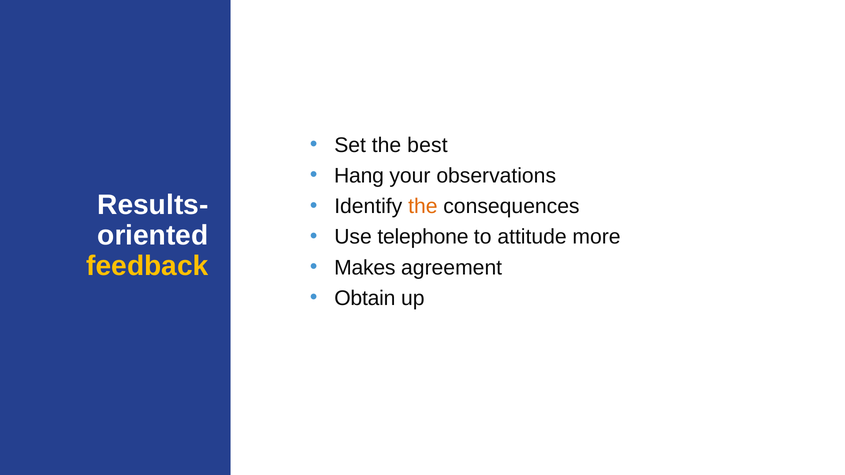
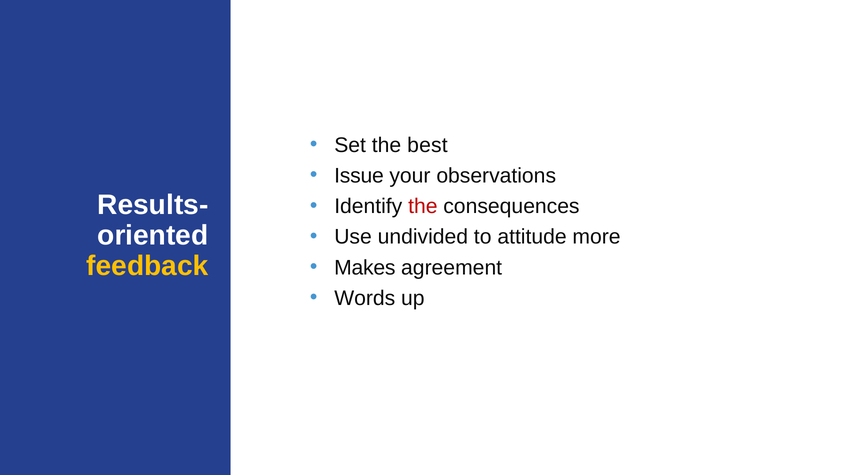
Hang: Hang -> Issue (359, 176)
the colour: orange -> red (423, 206)
telephone: telephone -> undivided (423, 237)
Obtain: Obtain -> Words (365, 298)
